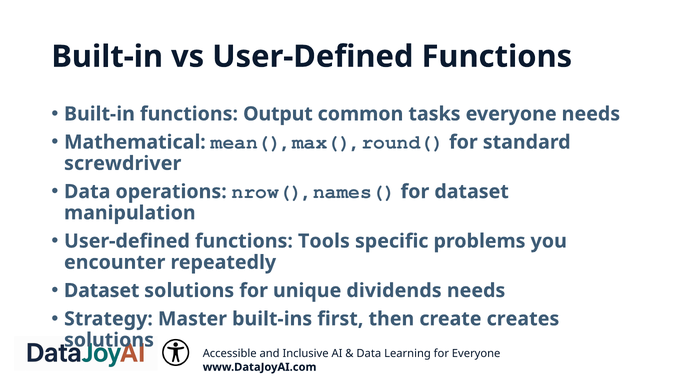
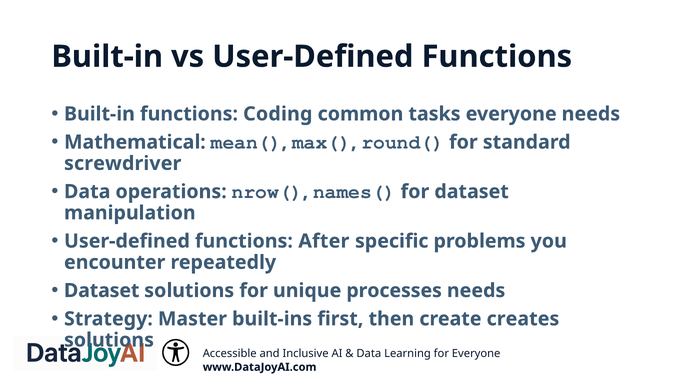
Output: Output -> Coding (278, 114)
Tools: Tools -> After (324, 241)
dividends: dividends -> processes (394, 291)
